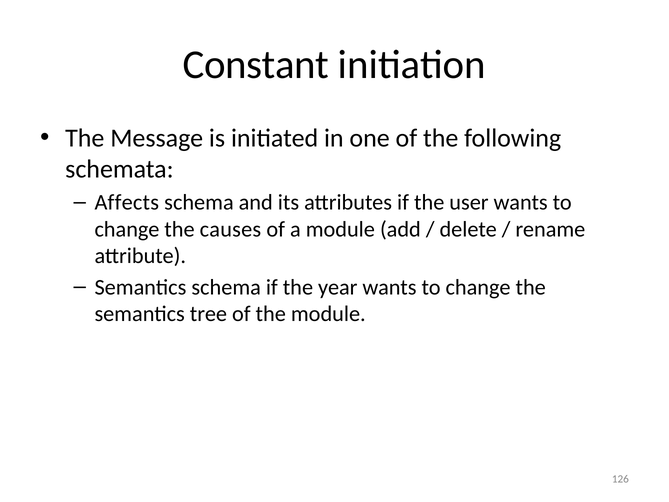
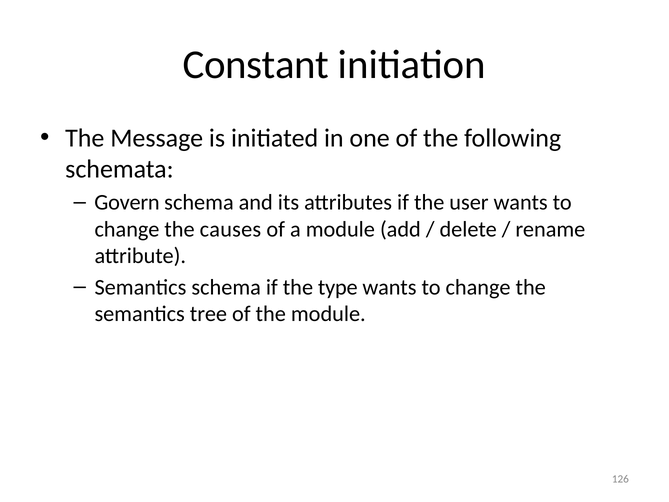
Affects: Affects -> Govern (127, 202)
year: year -> type (338, 287)
